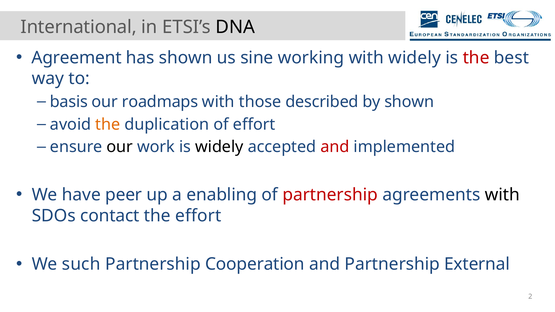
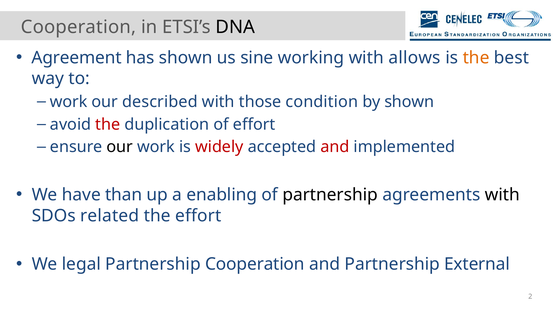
International: International -> Cooperation (78, 27)
with widely: widely -> allows (415, 58)
the colour: red -> orange (476, 58)
basis: basis -> work (69, 102)
roadmaps: roadmaps -> described (160, 102)
described: described -> condition (322, 102)
the colour: orange -> red (108, 124)
widely colour: black -> red (219, 147)
peer: peer -> than (124, 195)
partnership colour: red -> black (330, 195)
contact: contact -> related (110, 216)
such: such -> legal (81, 264)
